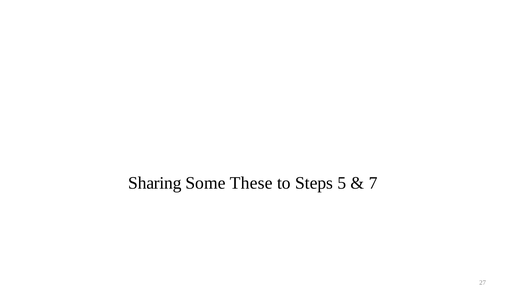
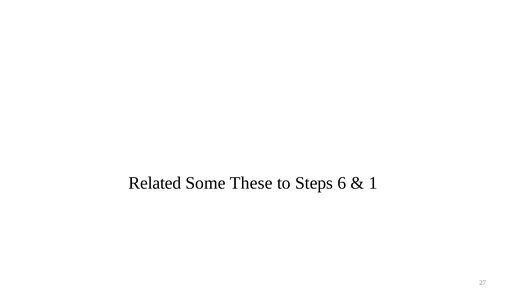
Sharing: Sharing -> Related (155, 183)
5: 5 -> 6 (342, 183)
7: 7 -> 1 (373, 183)
